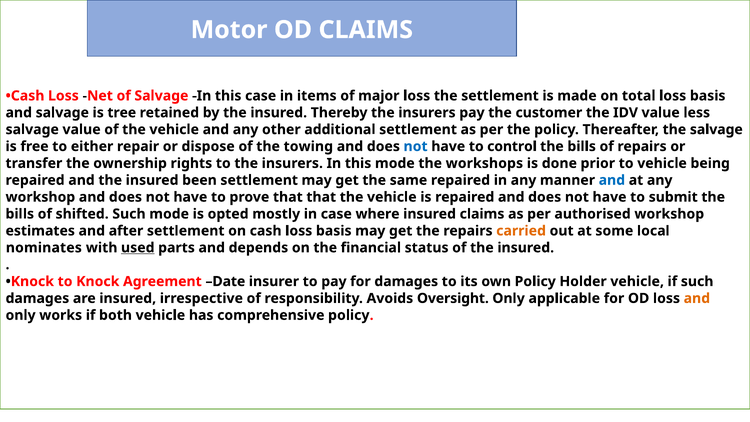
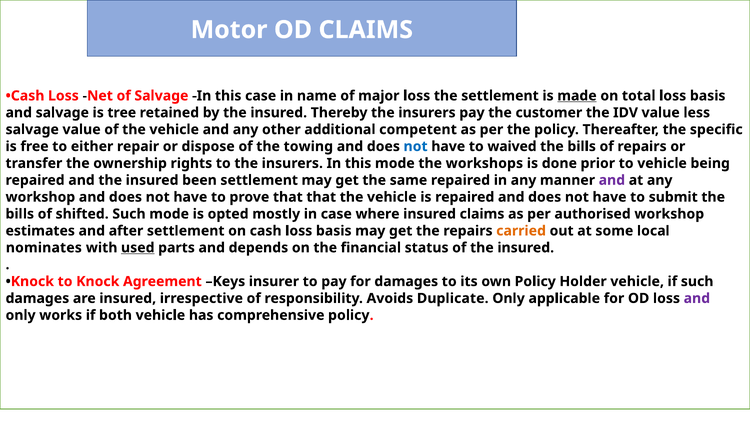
items: items -> name (317, 96)
made underline: none -> present (577, 96)
additional settlement: settlement -> competent (418, 129)
the salvage: salvage -> specific (716, 129)
control: control -> waived (512, 146)
and colour: blue -> purple (612, 180)
Date: Date -> Keys (225, 281)
Oversight: Oversight -> Duplicate (453, 298)
and colour: orange -> purple (697, 298)
